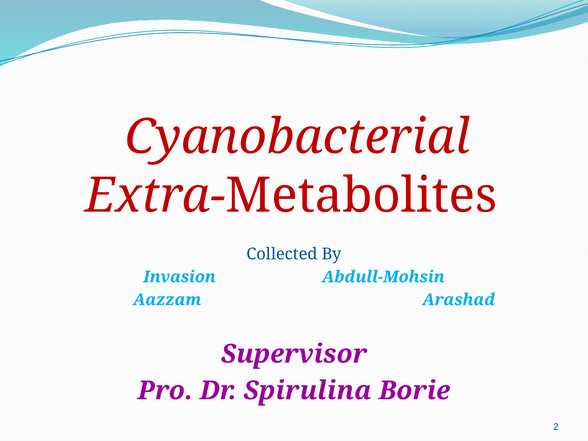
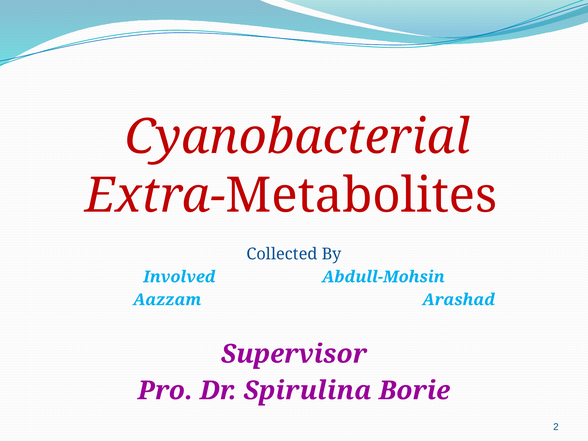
Invasion: Invasion -> Involved (179, 277)
